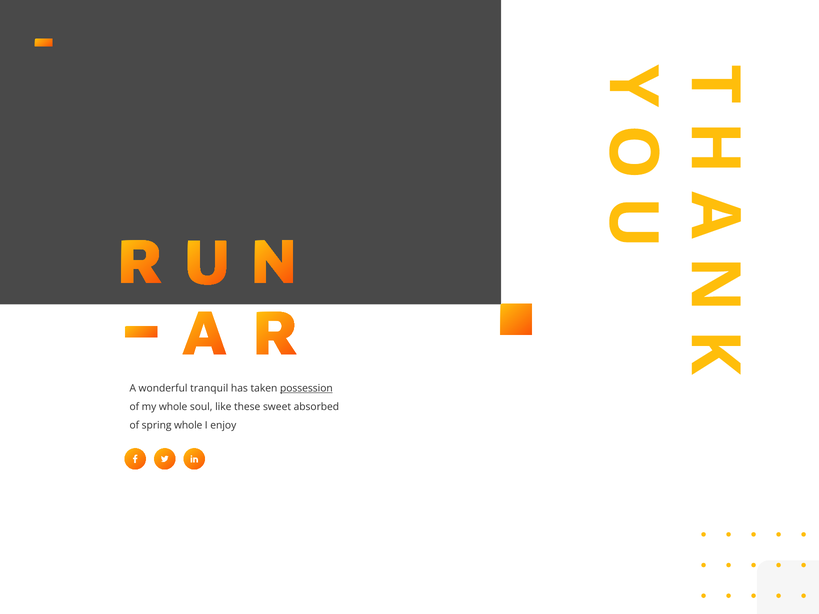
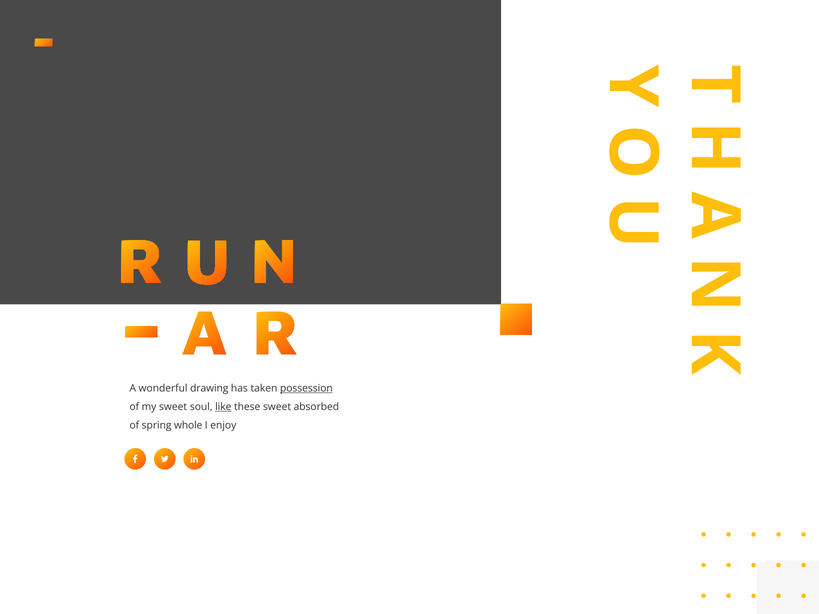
tranquil: tranquil -> drawing (209, 389)
my whole: whole -> sweet (173, 407)
like underline: none -> present (223, 407)
